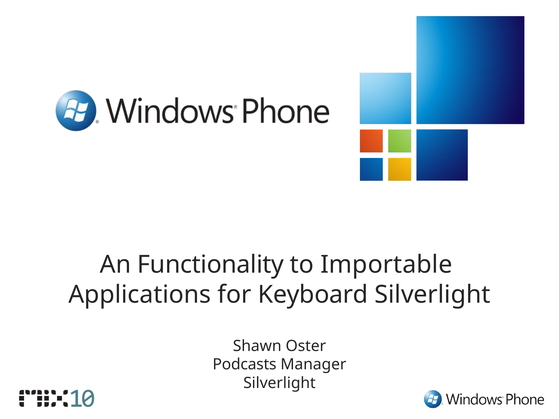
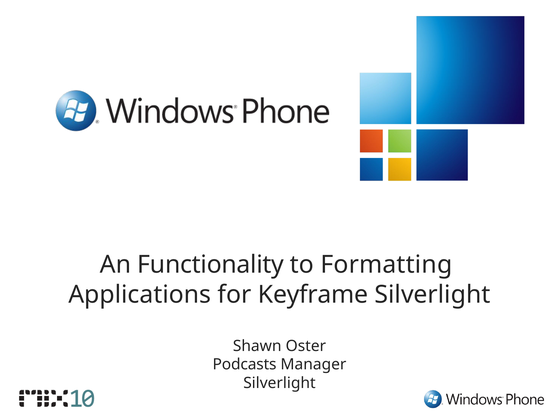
Importable: Importable -> Formatting (386, 265)
Keyboard: Keyboard -> Keyframe (313, 295)
